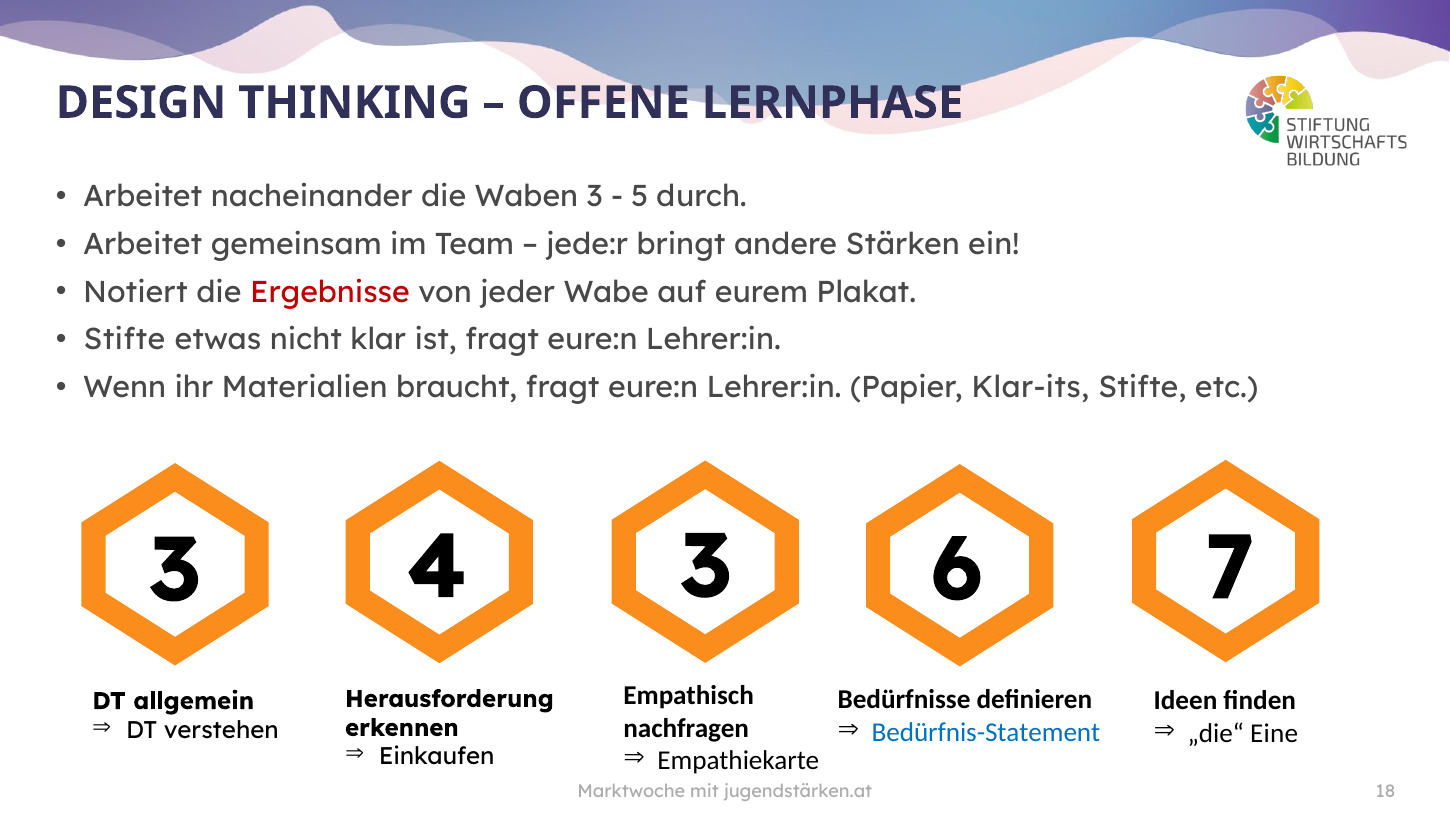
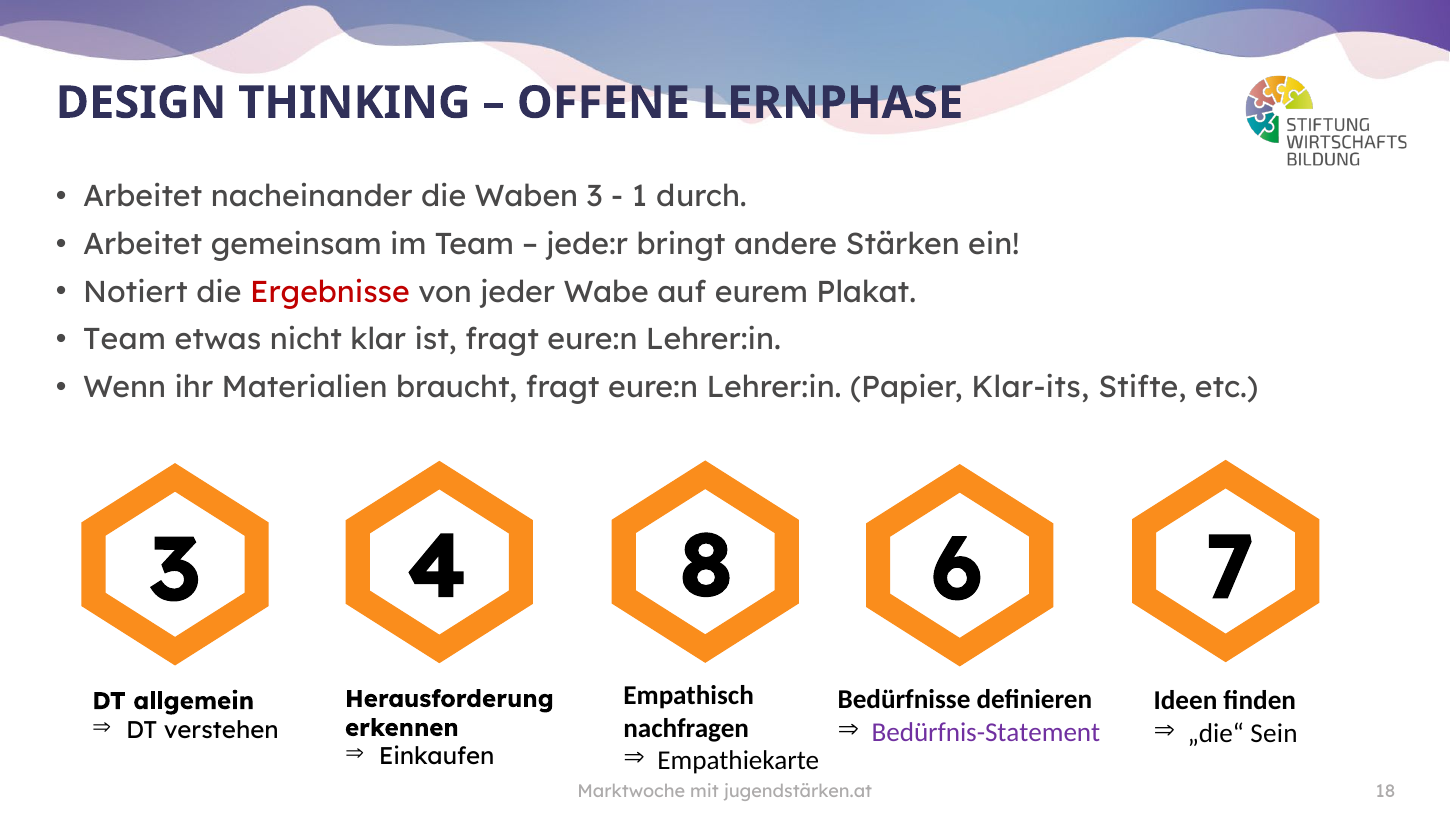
5: 5 -> 1 (639, 197)
Stifte: Stifte -> Team (124, 340)
4 3: 3 -> 8 (706, 567)
Bedürfnis-Statement colour: blue -> purple (986, 733)
Eine: Eine -> Sein (1274, 734)
